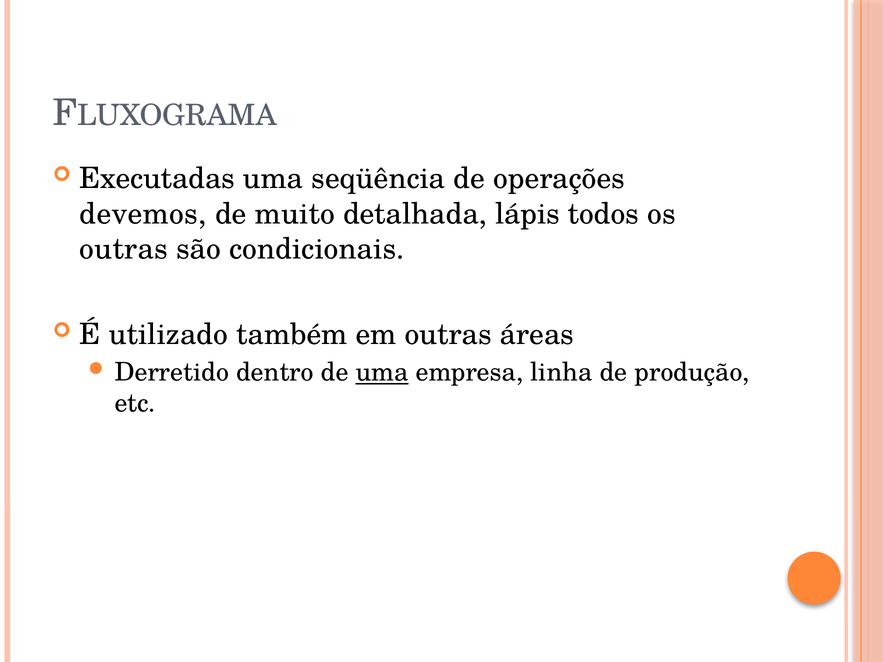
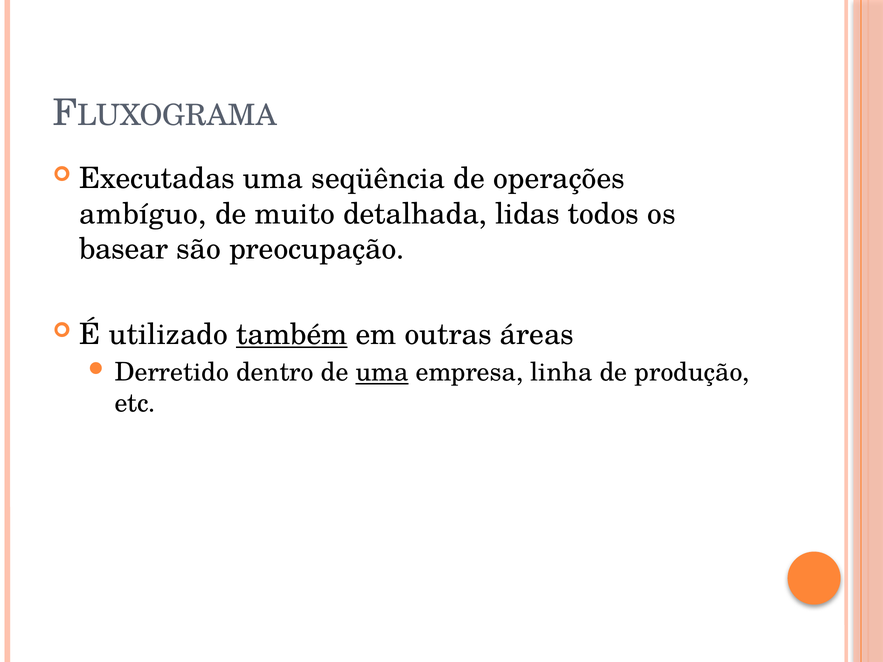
devemos: devemos -> ambíguo (143, 214)
lápis: lápis -> lidas (527, 214)
outras: outras -> basear (124, 249)
condicionais: condicionais -> preocupação (317, 249)
também underline: none -> present (292, 335)
